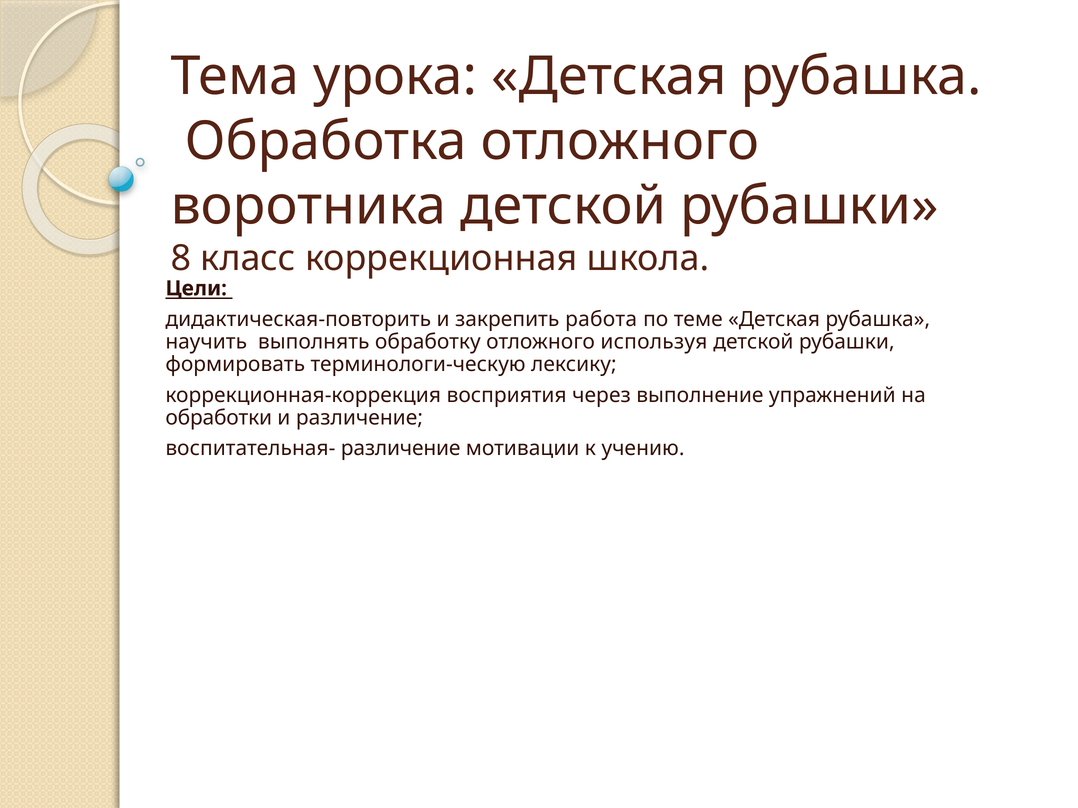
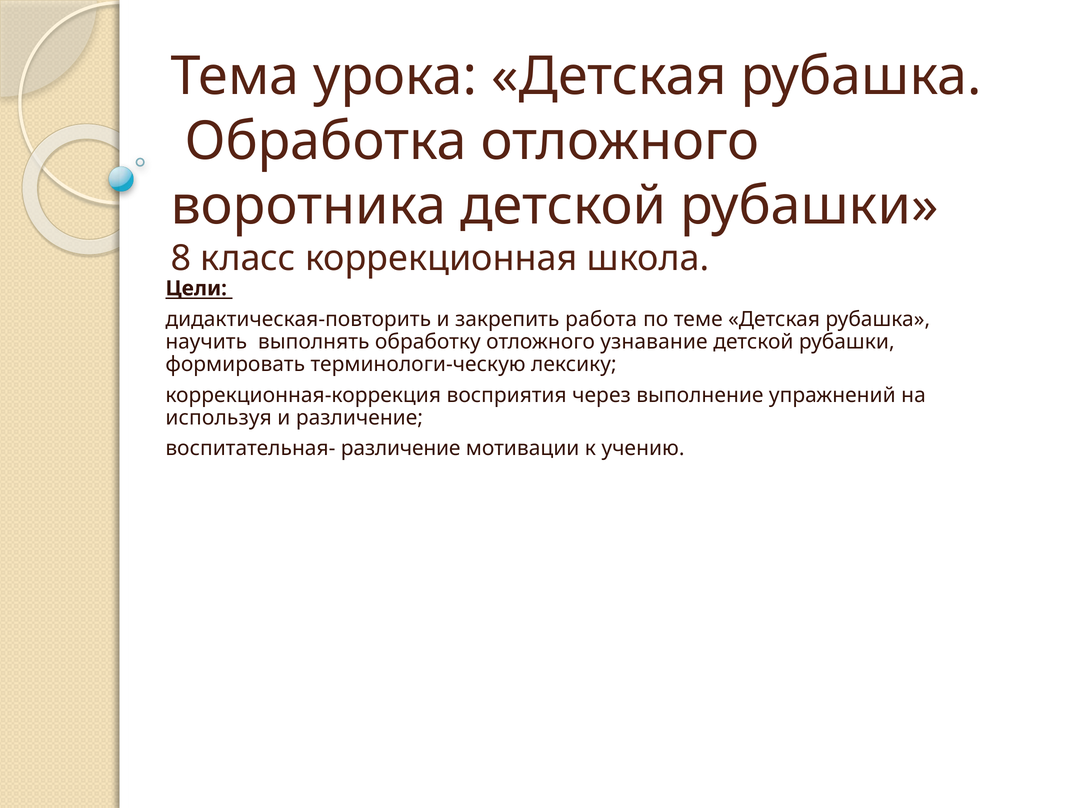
используя: используя -> узнавание (654, 342)
обработки: обработки -> используя (219, 418)
